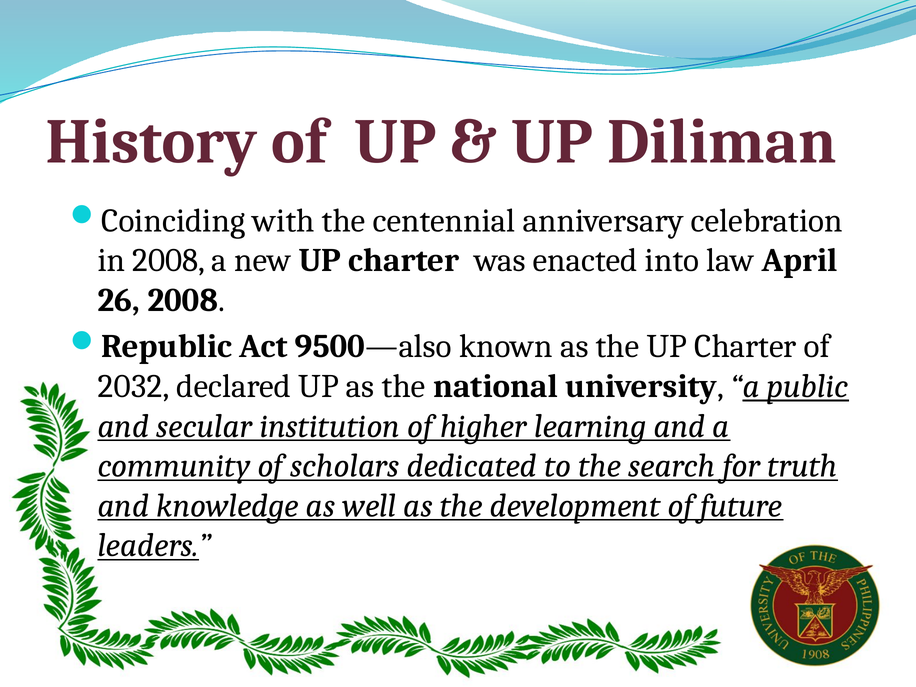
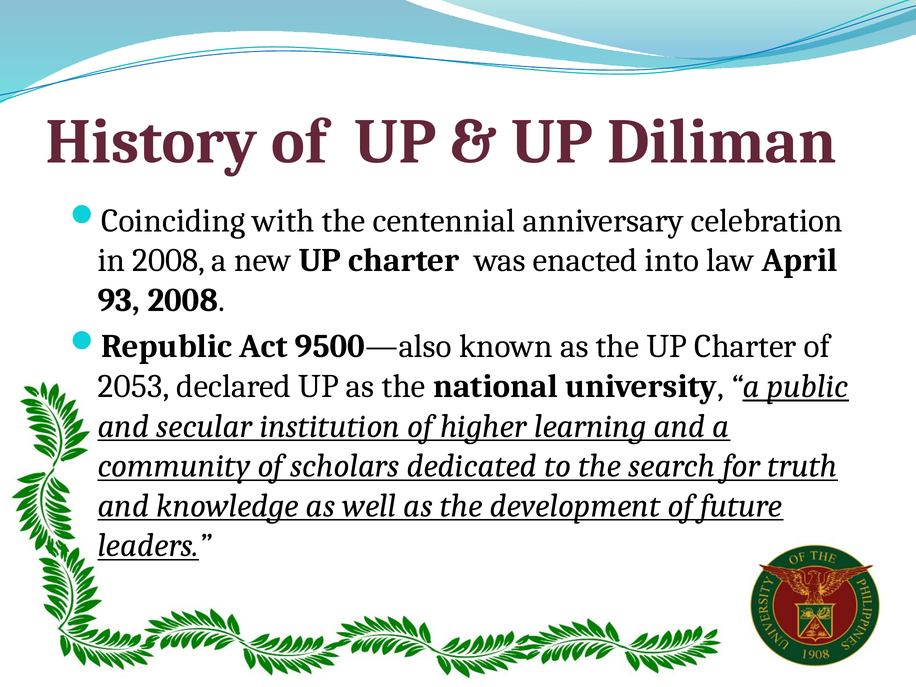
26: 26 -> 93 (119, 300)
2032: 2032 -> 2053 (134, 386)
